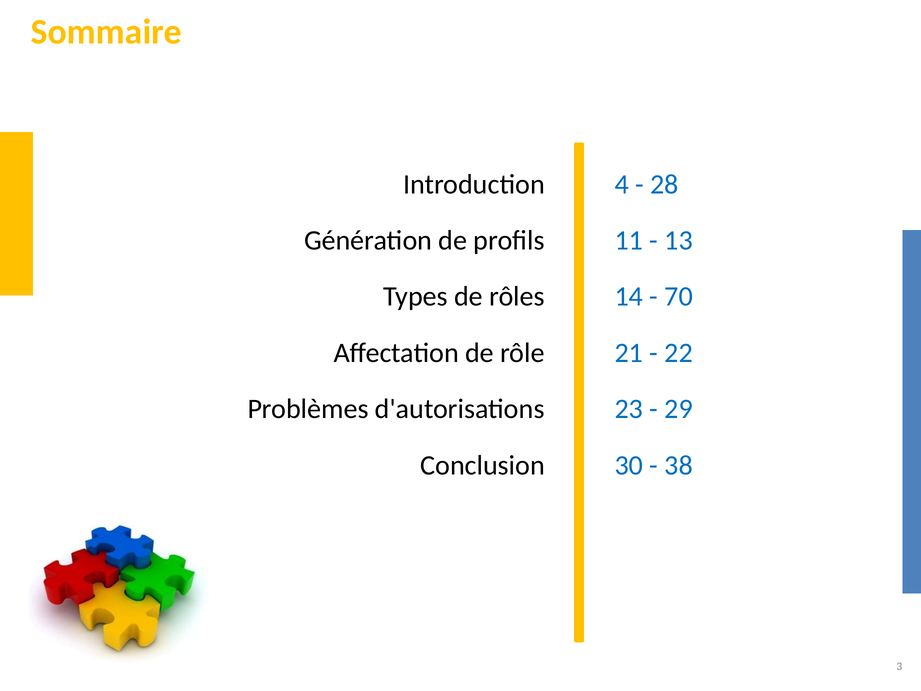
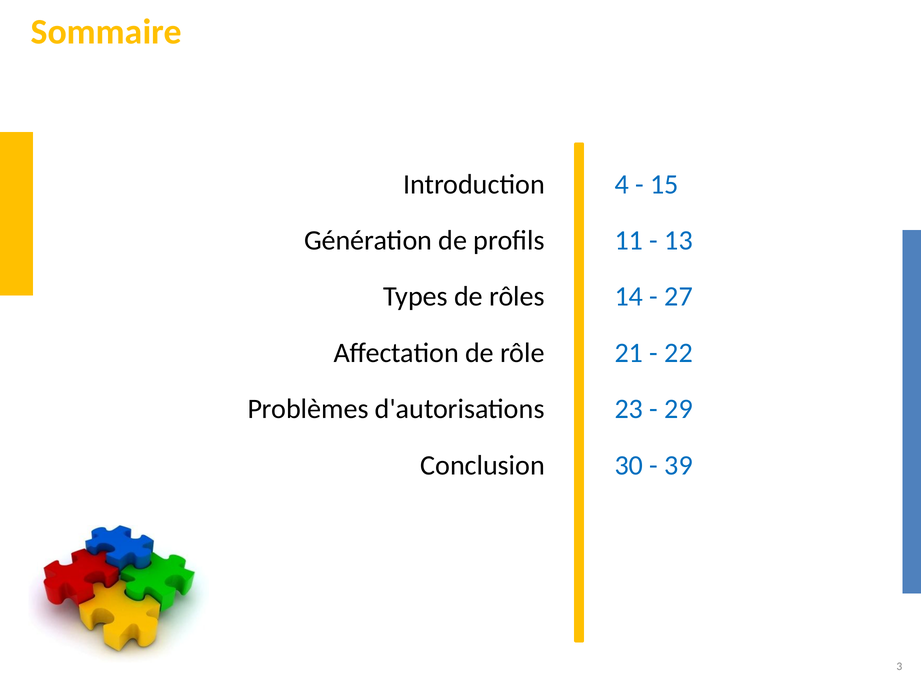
28: 28 -> 15 (664, 184)
70: 70 -> 27 (679, 297)
38: 38 -> 39 (679, 465)
